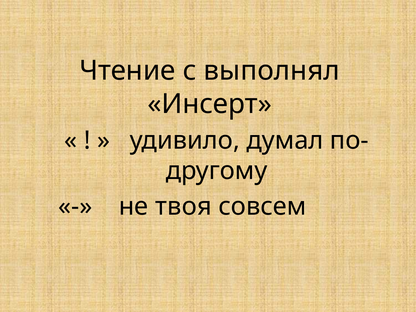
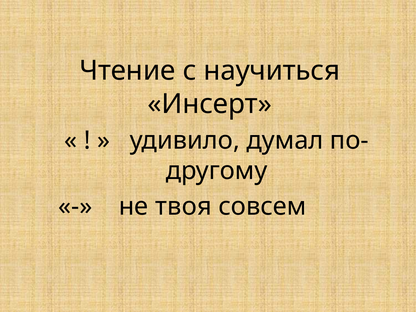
выполнял: выполнял -> научиться (272, 71)
